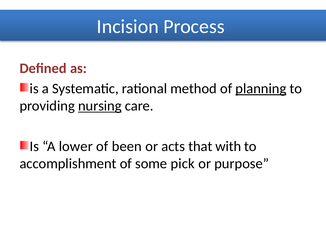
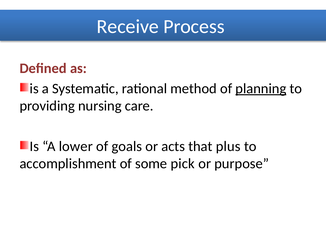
Incision: Incision -> Receive (128, 27)
nursing underline: present -> none (100, 106)
been: been -> goals (127, 147)
with: with -> plus (228, 147)
